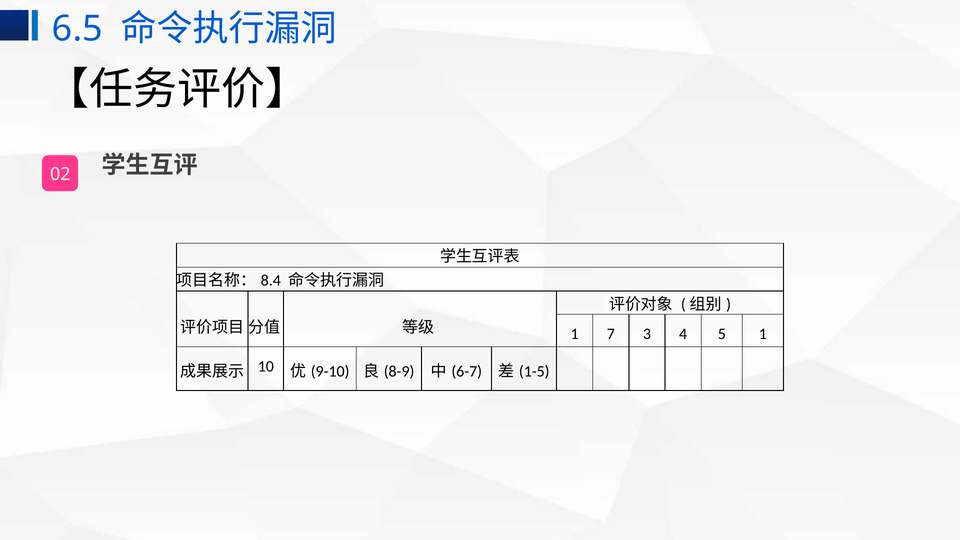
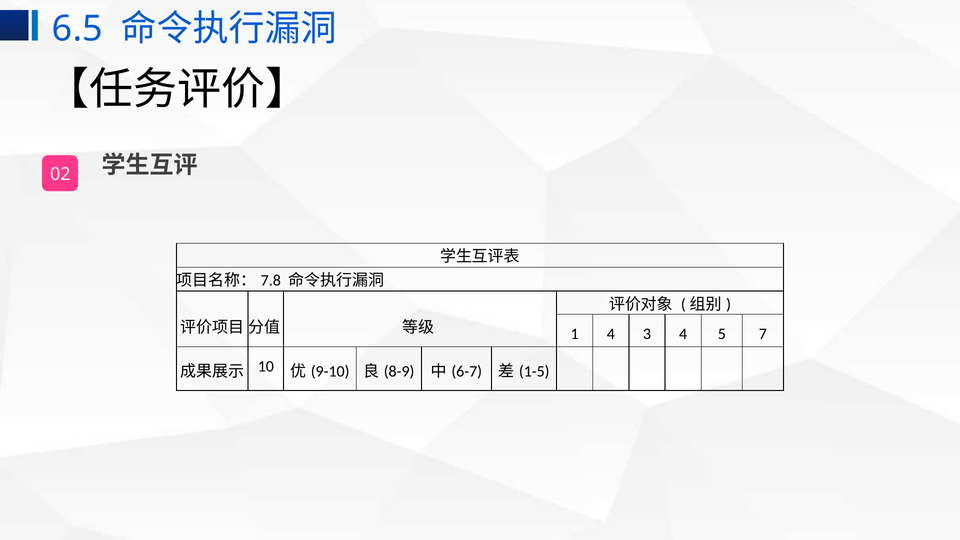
8.4: 8.4 -> 7.8 (271, 280)
1 7: 7 -> 4 (611, 334)
5 1: 1 -> 7 (763, 334)
